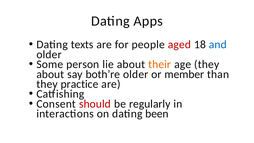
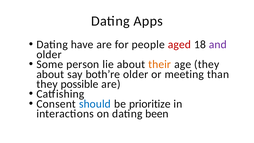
texts: texts -> have (82, 45)
and colour: blue -> purple (218, 45)
member: member -> meeting (184, 74)
practice: practice -> possible (80, 84)
should colour: red -> blue (95, 104)
regularly: regularly -> prioritize (150, 104)
